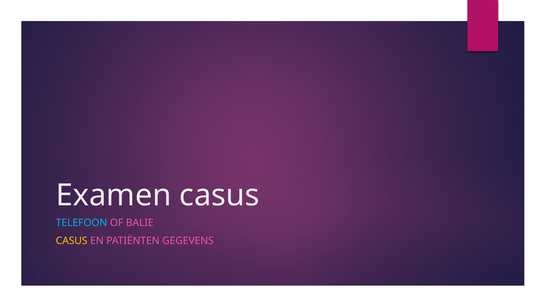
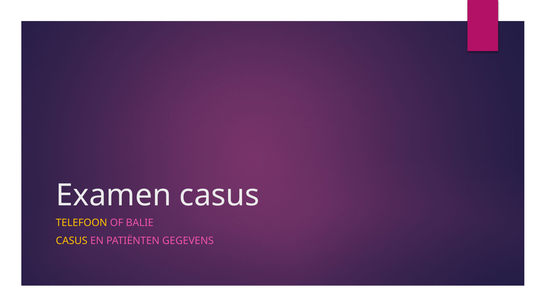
TELEFOON colour: light blue -> yellow (82, 223)
